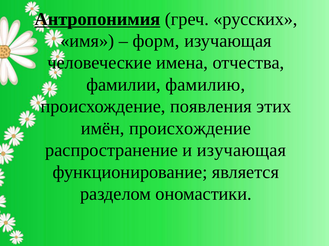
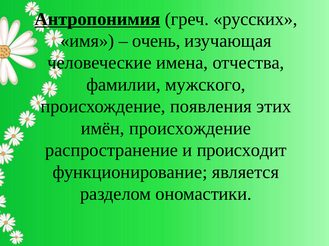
форм: форм -> очень (156, 41)
фамилию: фамилию -> мужского (205, 85)
и изучающая: изучающая -> происходит (242, 151)
